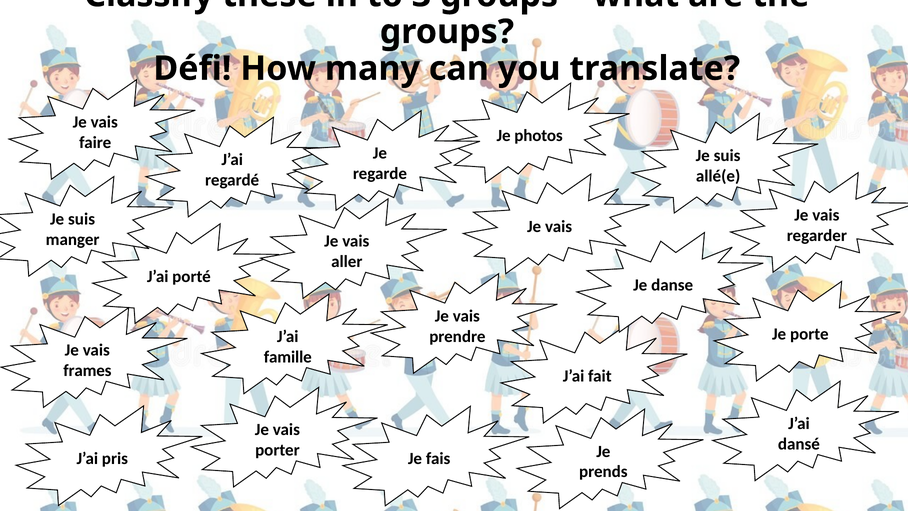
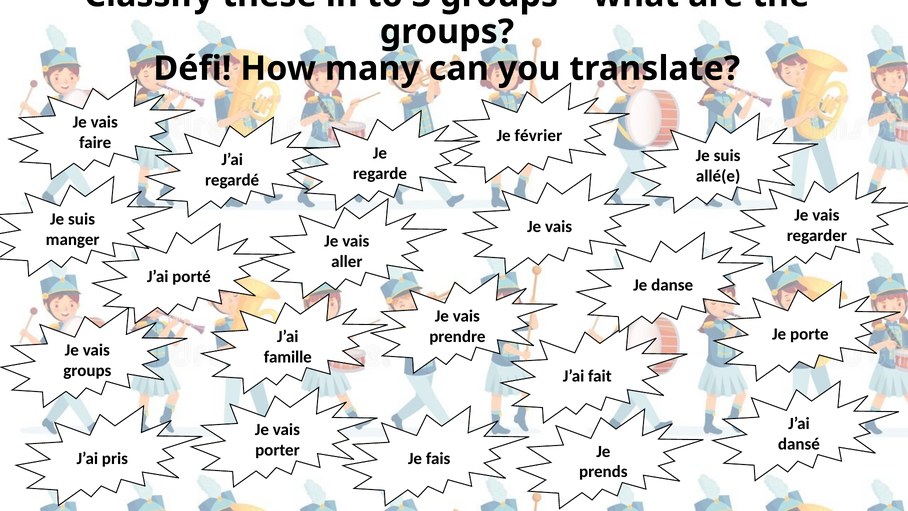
photos: photos -> février (538, 136)
frames: frames -> groups (87, 370)
